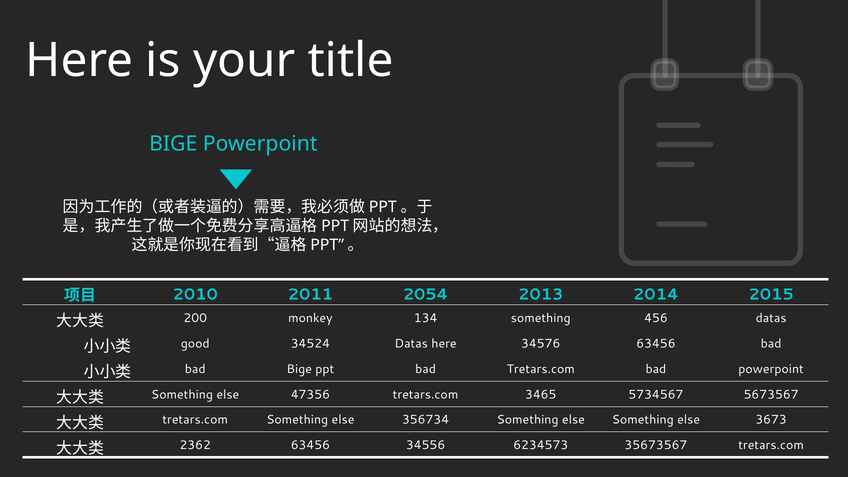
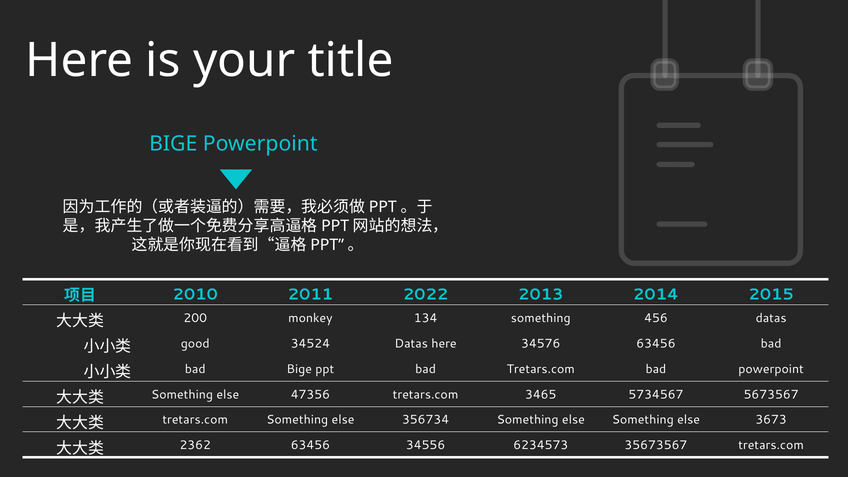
2054: 2054 -> 2022 (426, 294)
